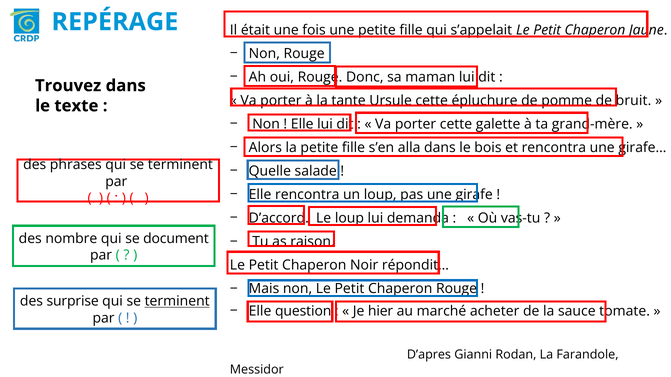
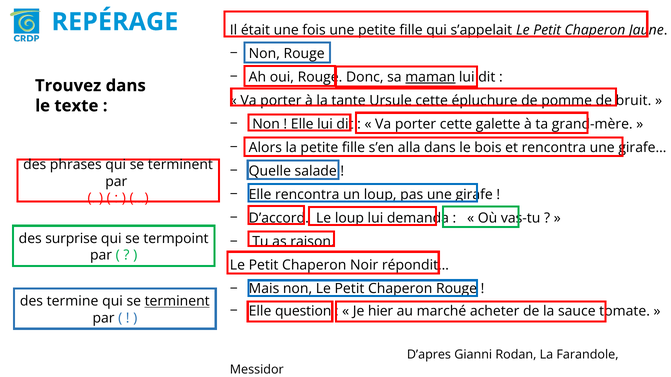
maman underline: none -> present (430, 77)
nombre: nombre -> surprise (71, 239)
document: document -> termpoint (176, 239)
surprise: surprise -> termine (73, 302)
